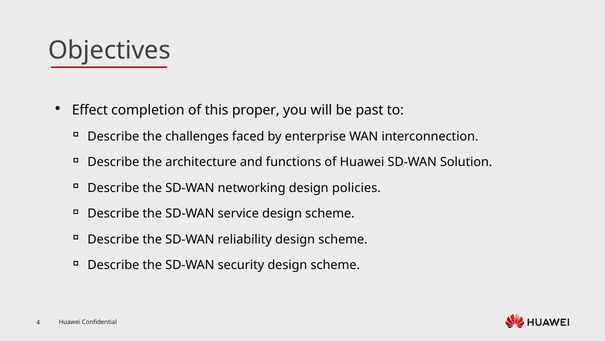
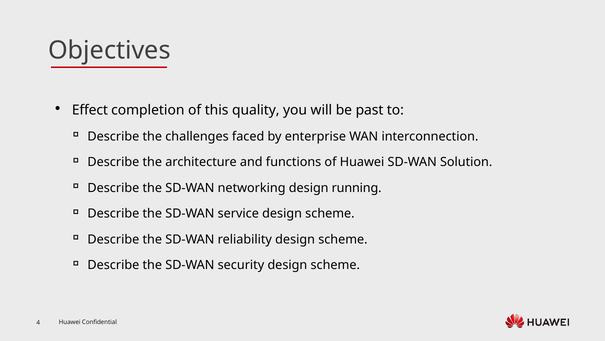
proper: proper -> quality (256, 110)
policies: policies -> running (357, 187)
